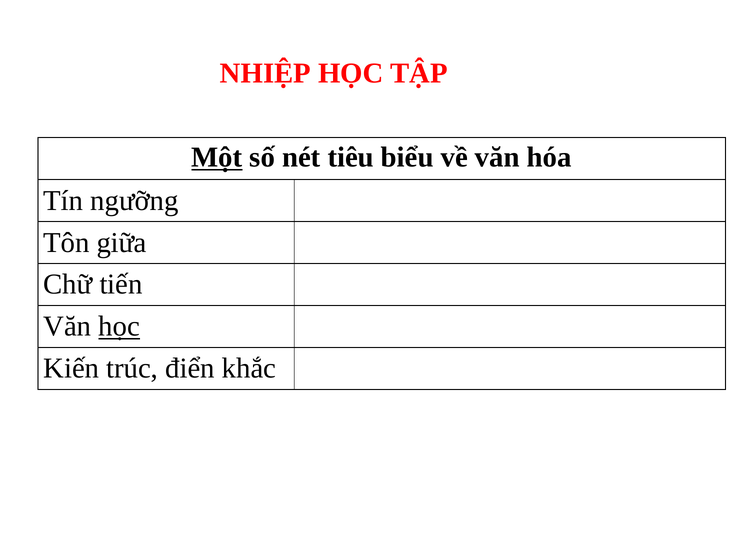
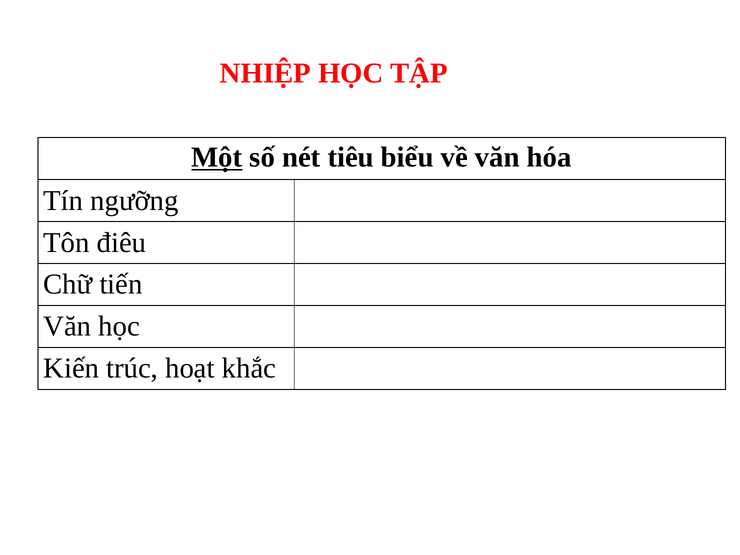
giữa: giữa -> điêu (121, 243)
học underline: present -> none (119, 326)
điển: điển -> hoạt (190, 368)
